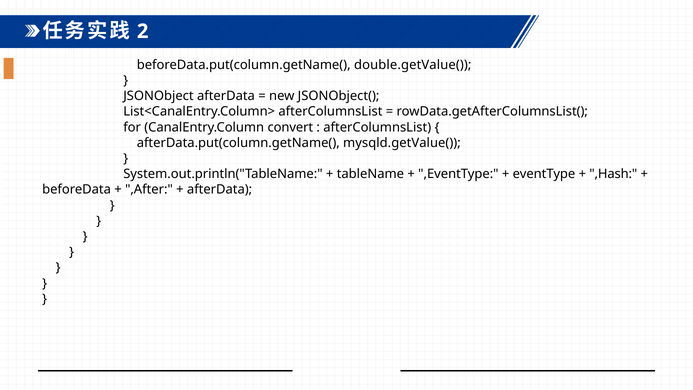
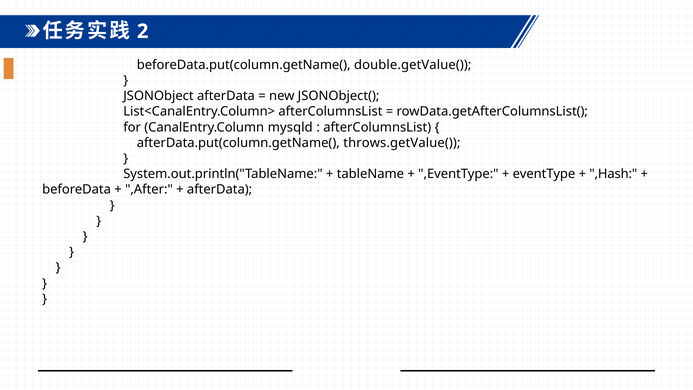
convert: convert -> mysqld (290, 127)
mysqld.getValue(: mysqld.getValue( -> throws.getValue( (402, 143)
